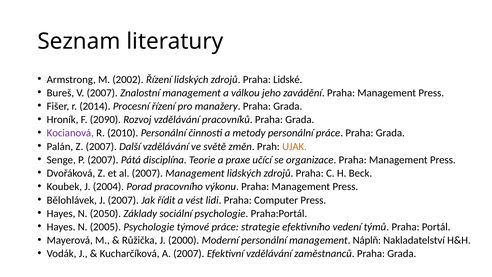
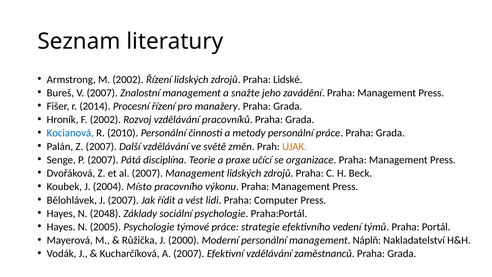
válkou: válkou -> snažte (245, 93)
F 2090: 2090 -> 2002 (105, 120)
Kocianová colour: purple -> blue (70, 133)
Porad: Porad -> Místo (139, 187)
2050: 2050 -> 2048 (105, 213)
